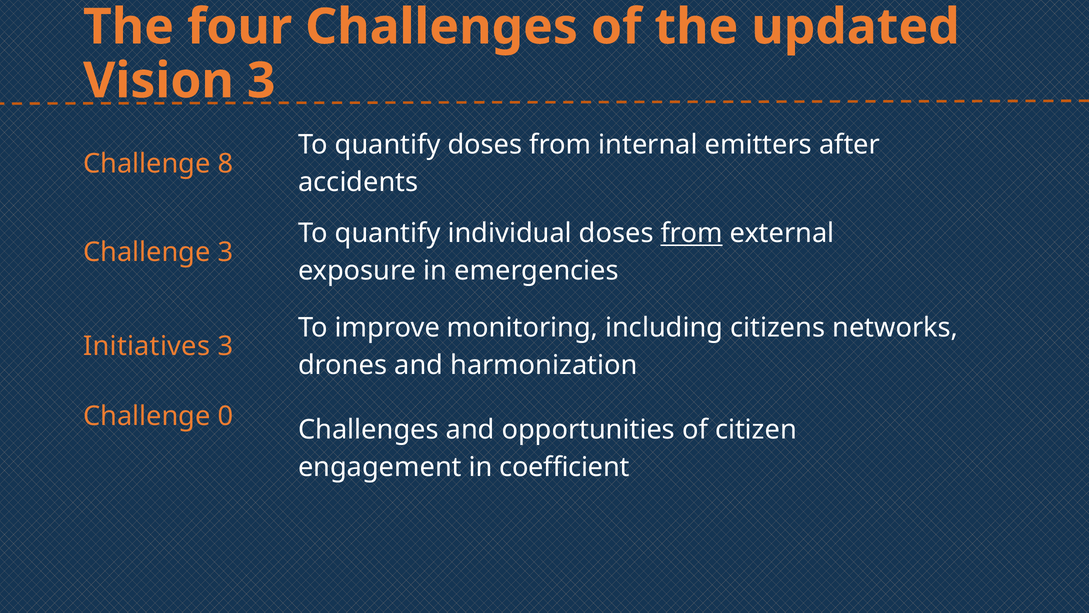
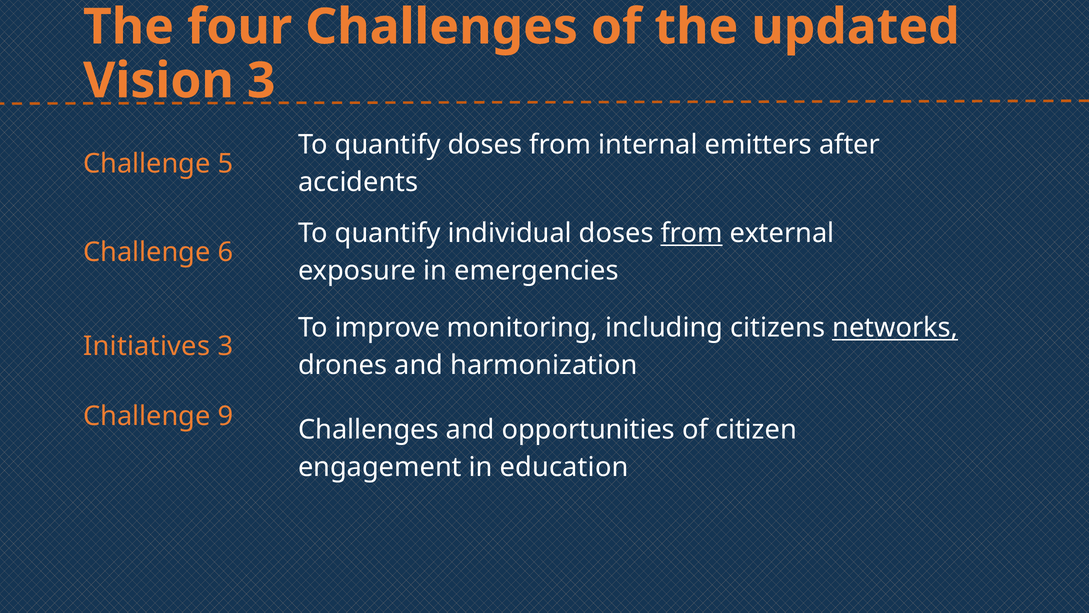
8: 8 -> 5 (225, 163)
Challenge 3: 3 -> 6 (225, 252)
networks underline: none -> present (895, 328)
0: 0 -> 9 (225, 416)
coefficient: coefficient -> education (564, 467)
